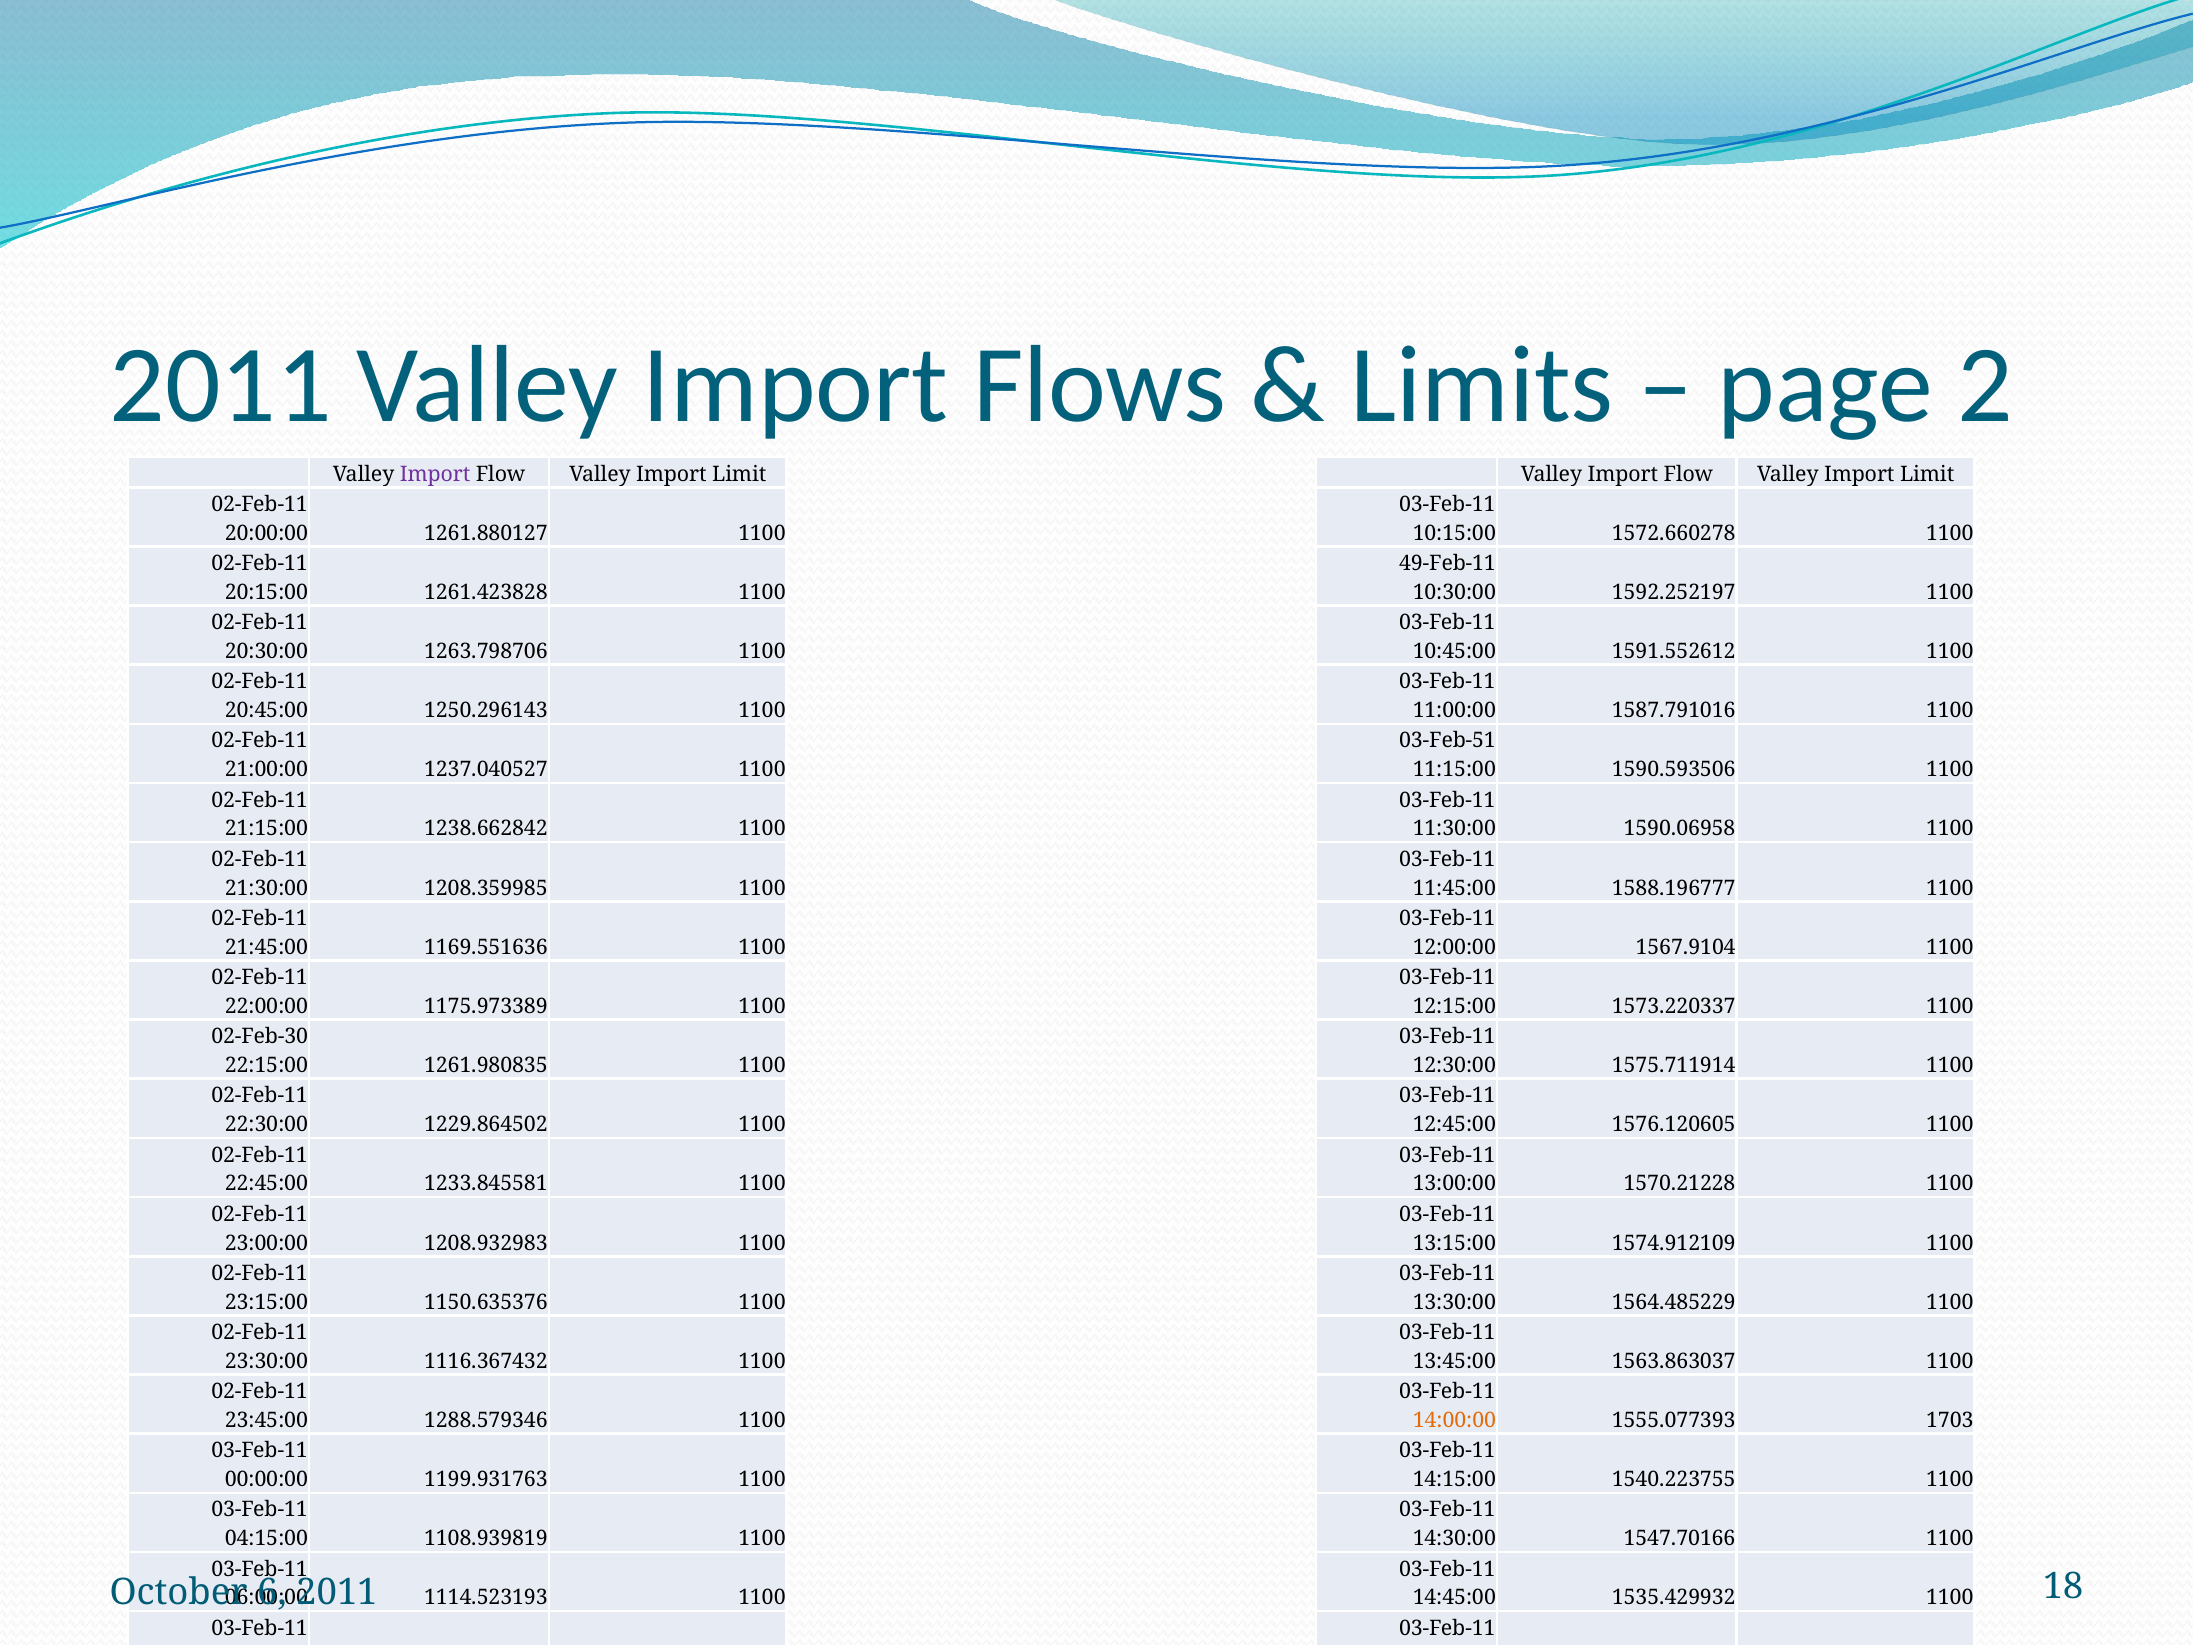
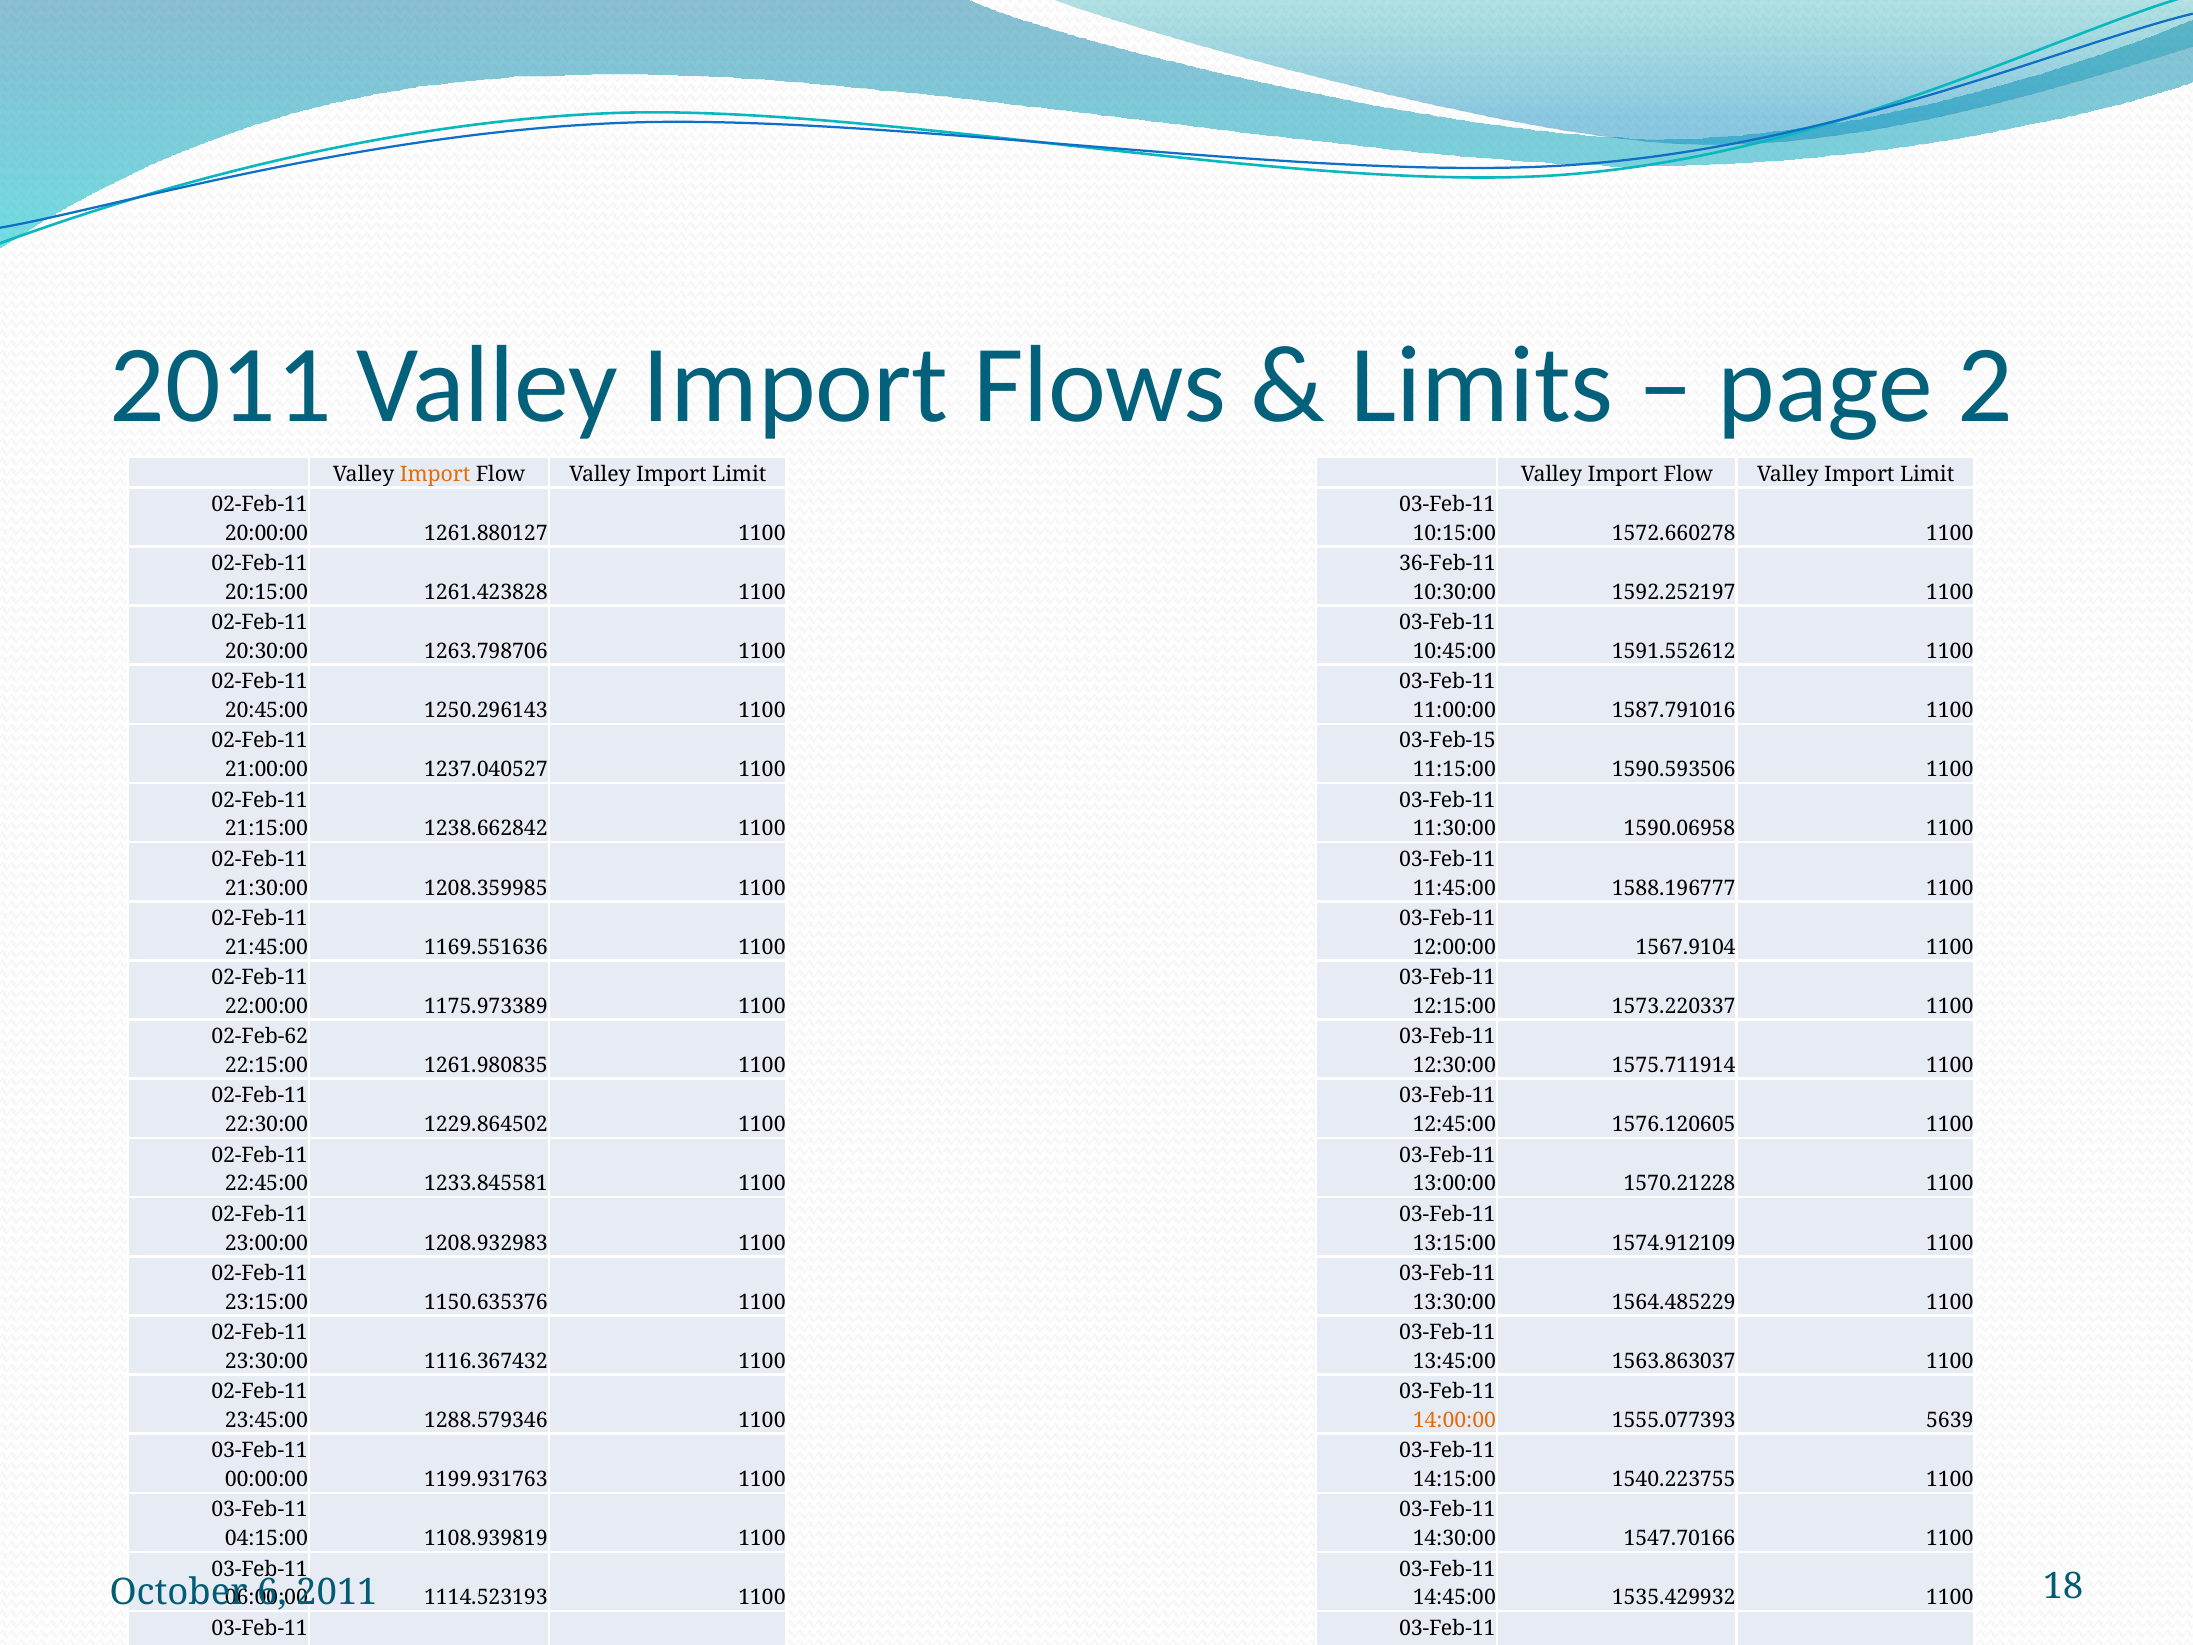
Import colour: purple -> orange (435, 474)
49-Feb-11: 49-Feb-11 -> 36-Feb-11 (1447, 563)
03-Feb-51: 03-Feb-51 -> 03-Feb-15 (1447, 741)
02-Feb-30: 02-Feb-30 -> 02-Feb-62 (260, 1037)
1703: 1703 -> 5639 (1950, 1420)
